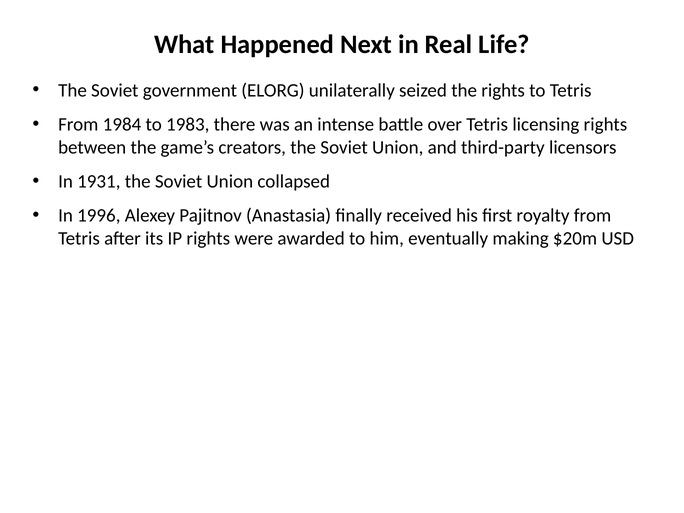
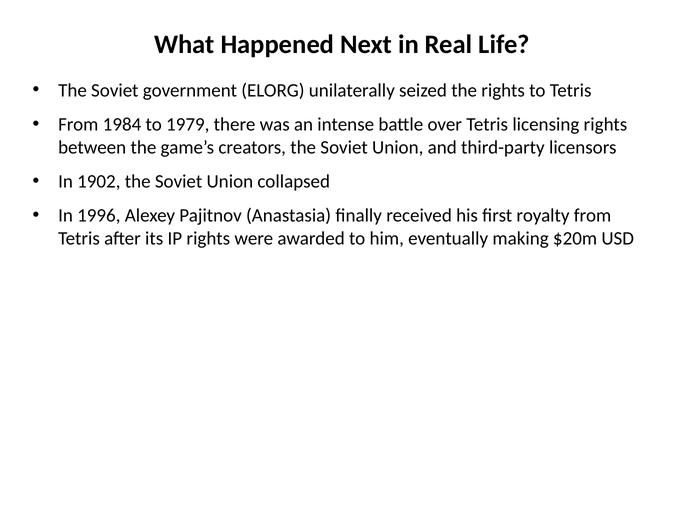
1983: 1983 -> 1979 (188, 124)
1931: 1931 -> 1902 (99, 181)
